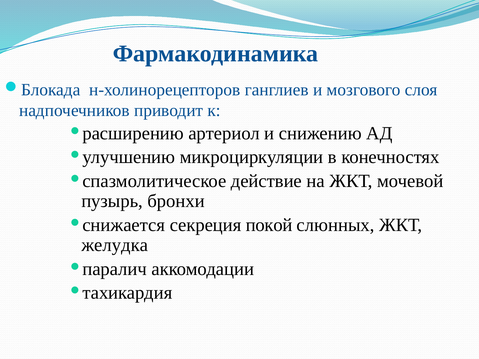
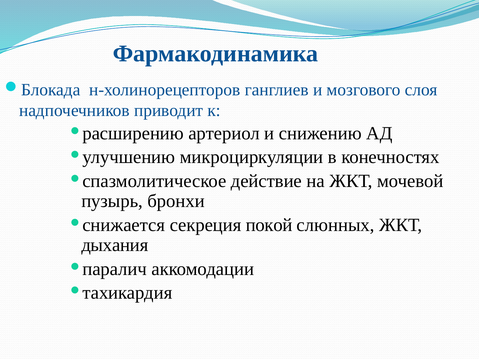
желудка: желудка -> дыхания (115, 245)
